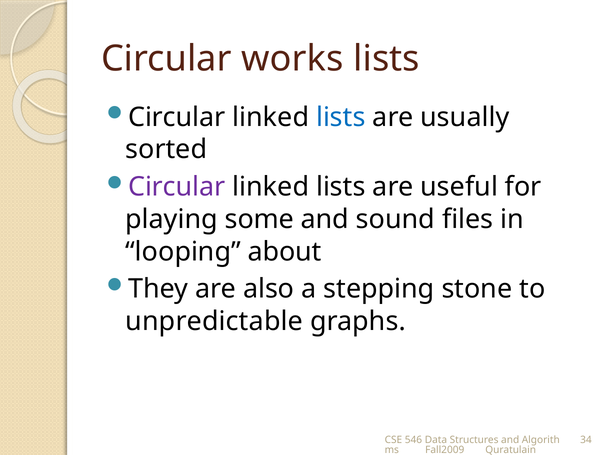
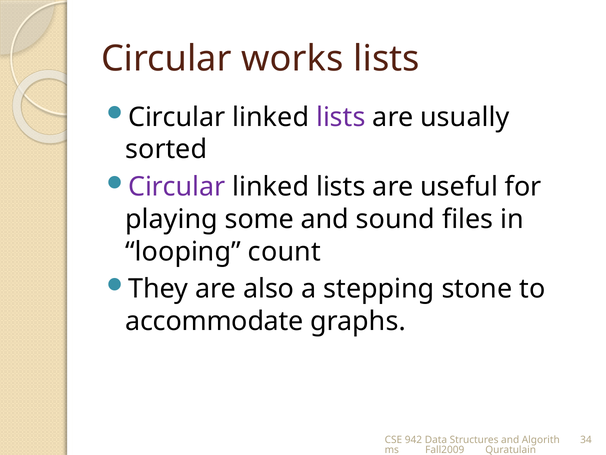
lists colour: blue -> purple (341, 117)
about: about -> count (284, 251)
unpredictable: unpredictable -> accommodate (214, 321)
546: 546 -> 942 (413, 439)
